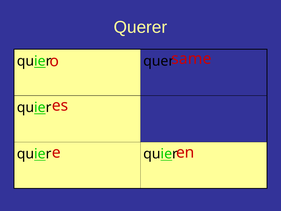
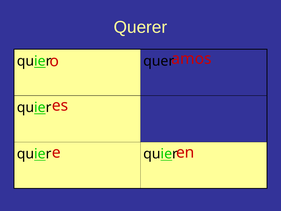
same: same -> amos (191, 59)
